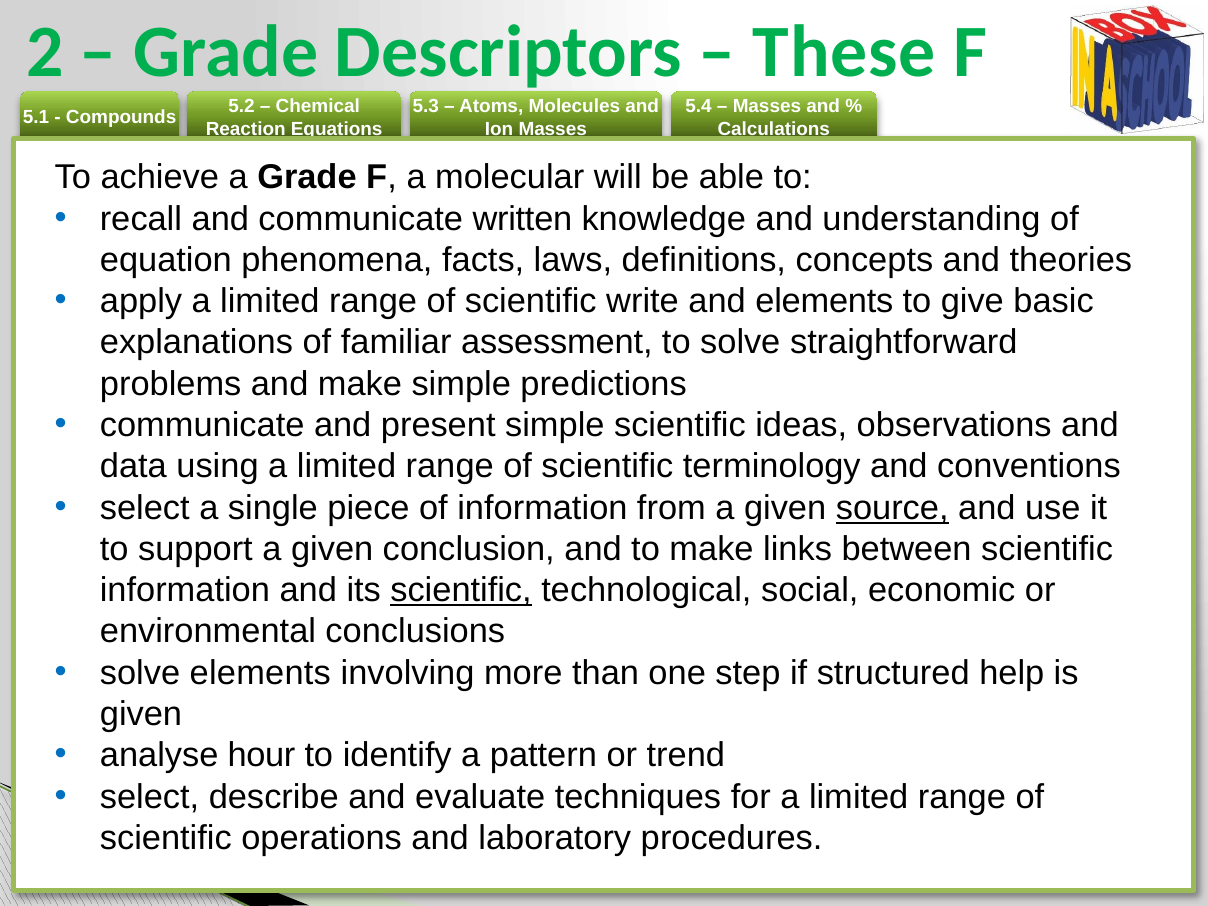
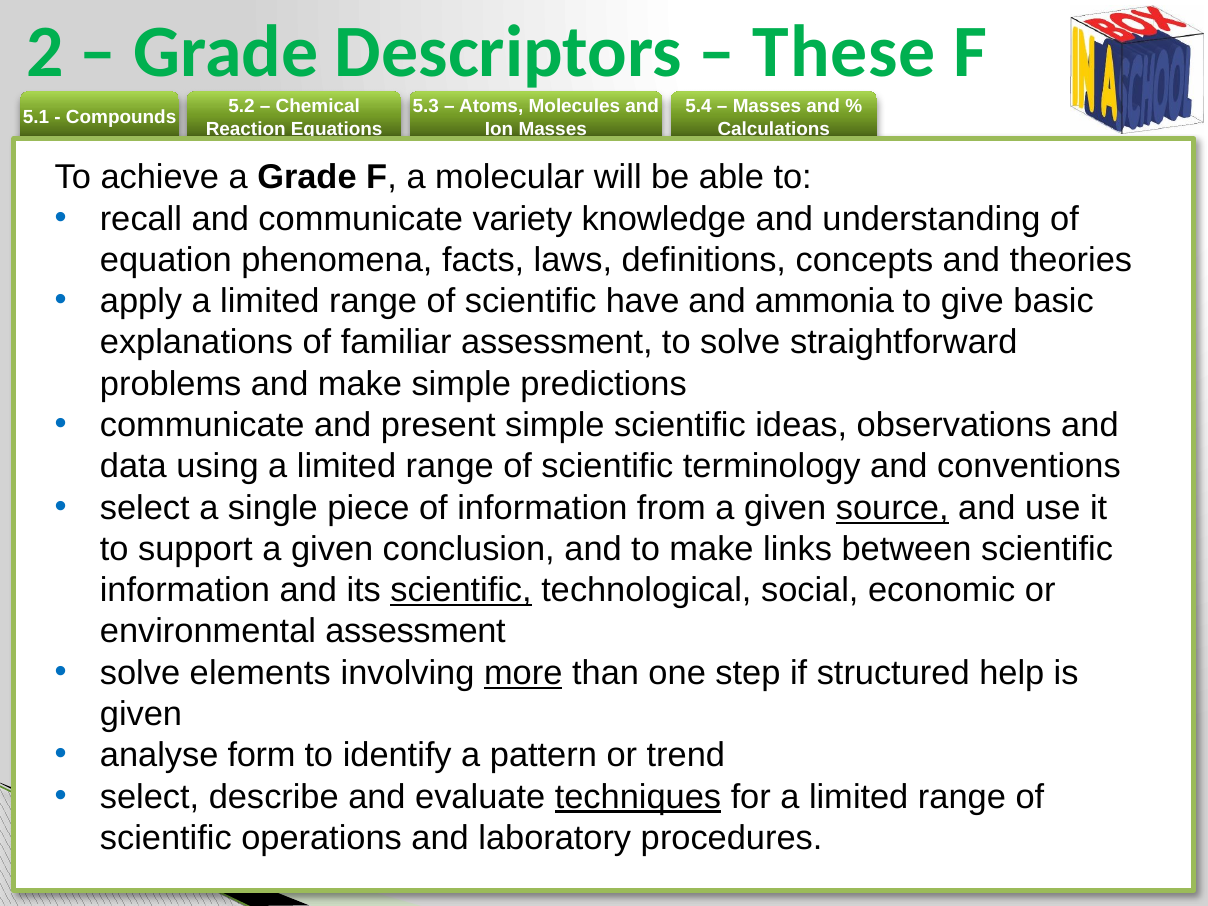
written: written -> variety (522, 219)
write: write -> have (643, 301)
and elements: elements -> ammonia (824, 301)
environmental conclusions: conclusions -> assessment (416, 632)
more underline: none -> present (523, 673)
hour: hour -> form (262, 755)
techniques underline: none -> present (638, 797)
